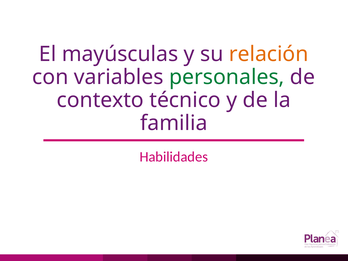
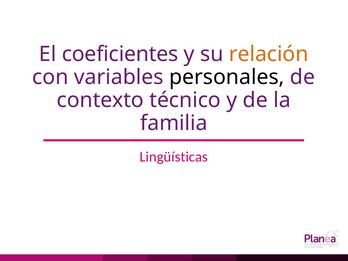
mayúsculas: mayúsculas -> coeficientes (120, 54)
personales colour: green -> black (227, 77)
Habilidades: Habilidades -> Lingüísticas (174, 157)
